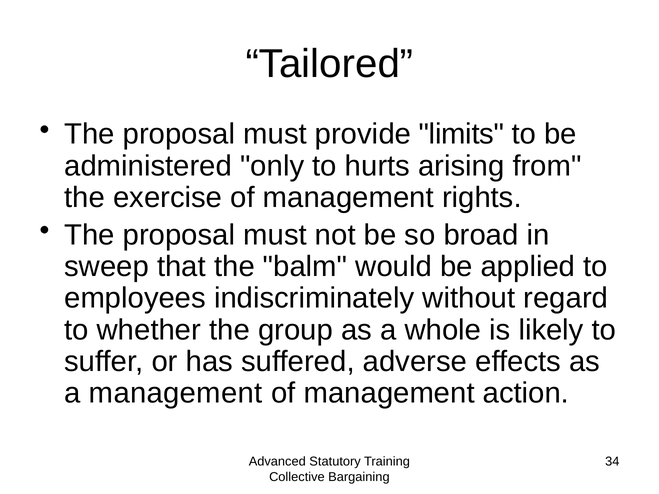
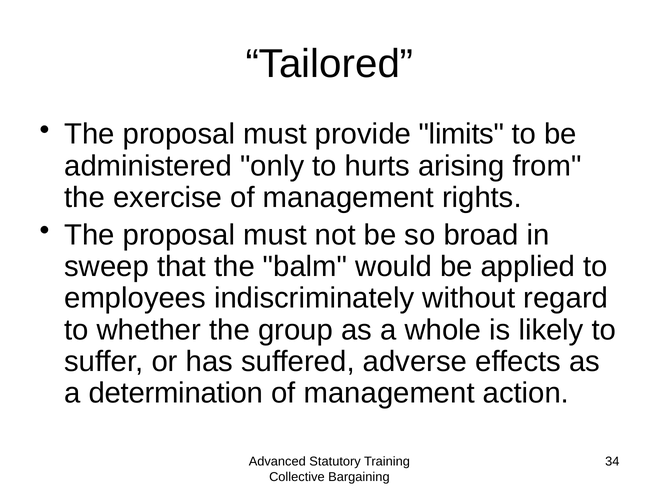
a management: management -> determination (176, 393)
